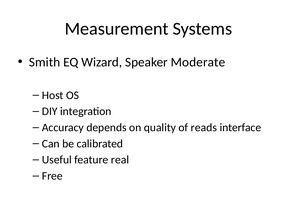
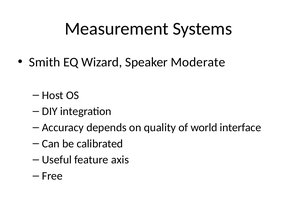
reads: reads -> world (204, 128)
real: real -> axis (120, 160)
